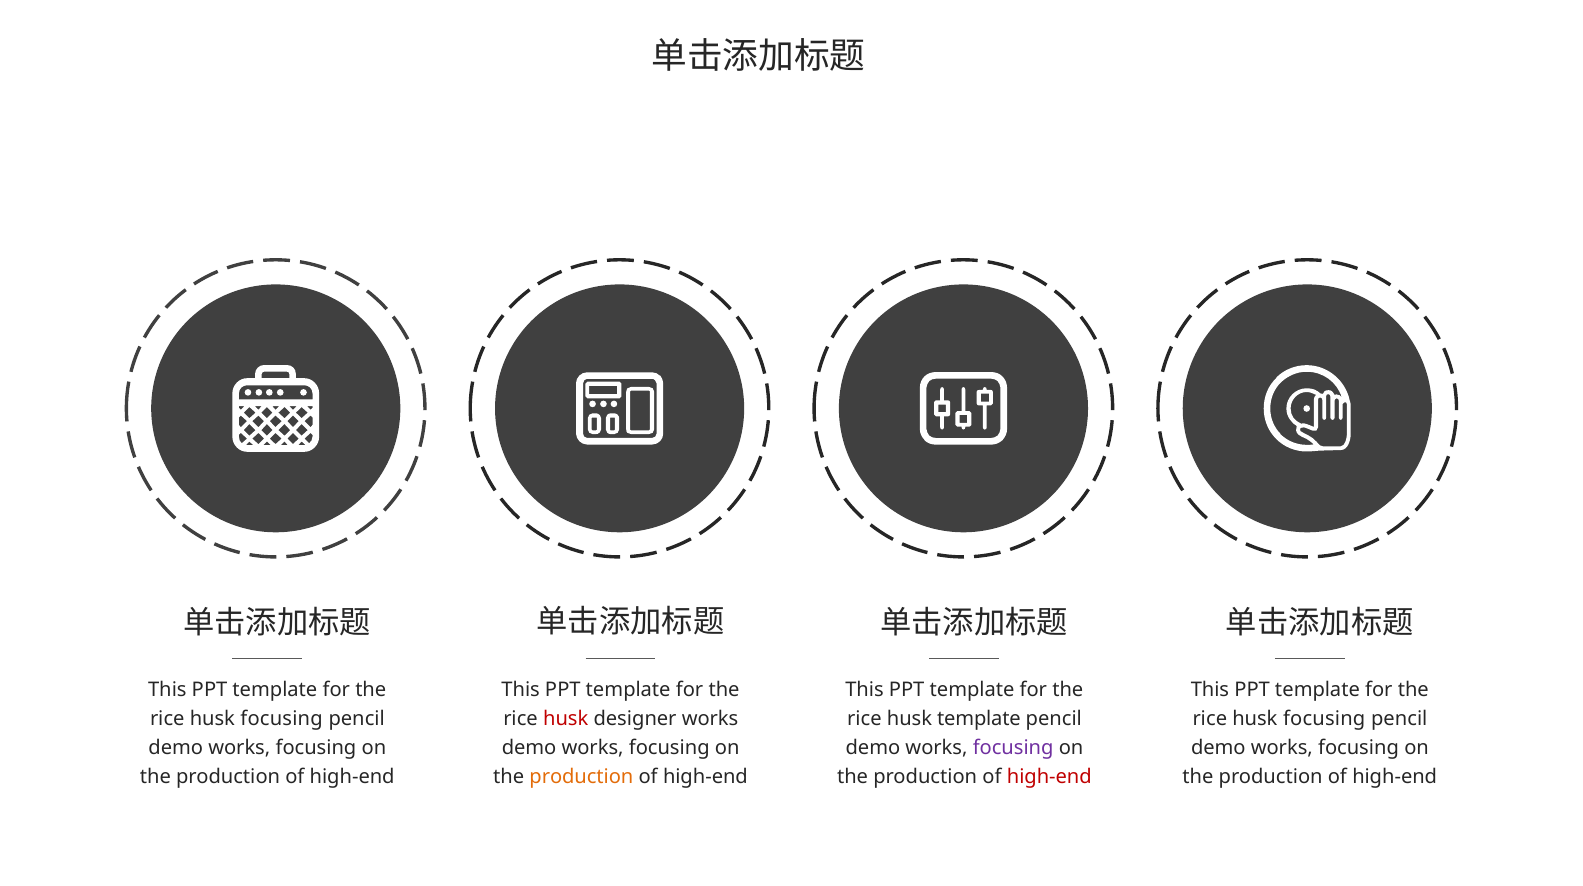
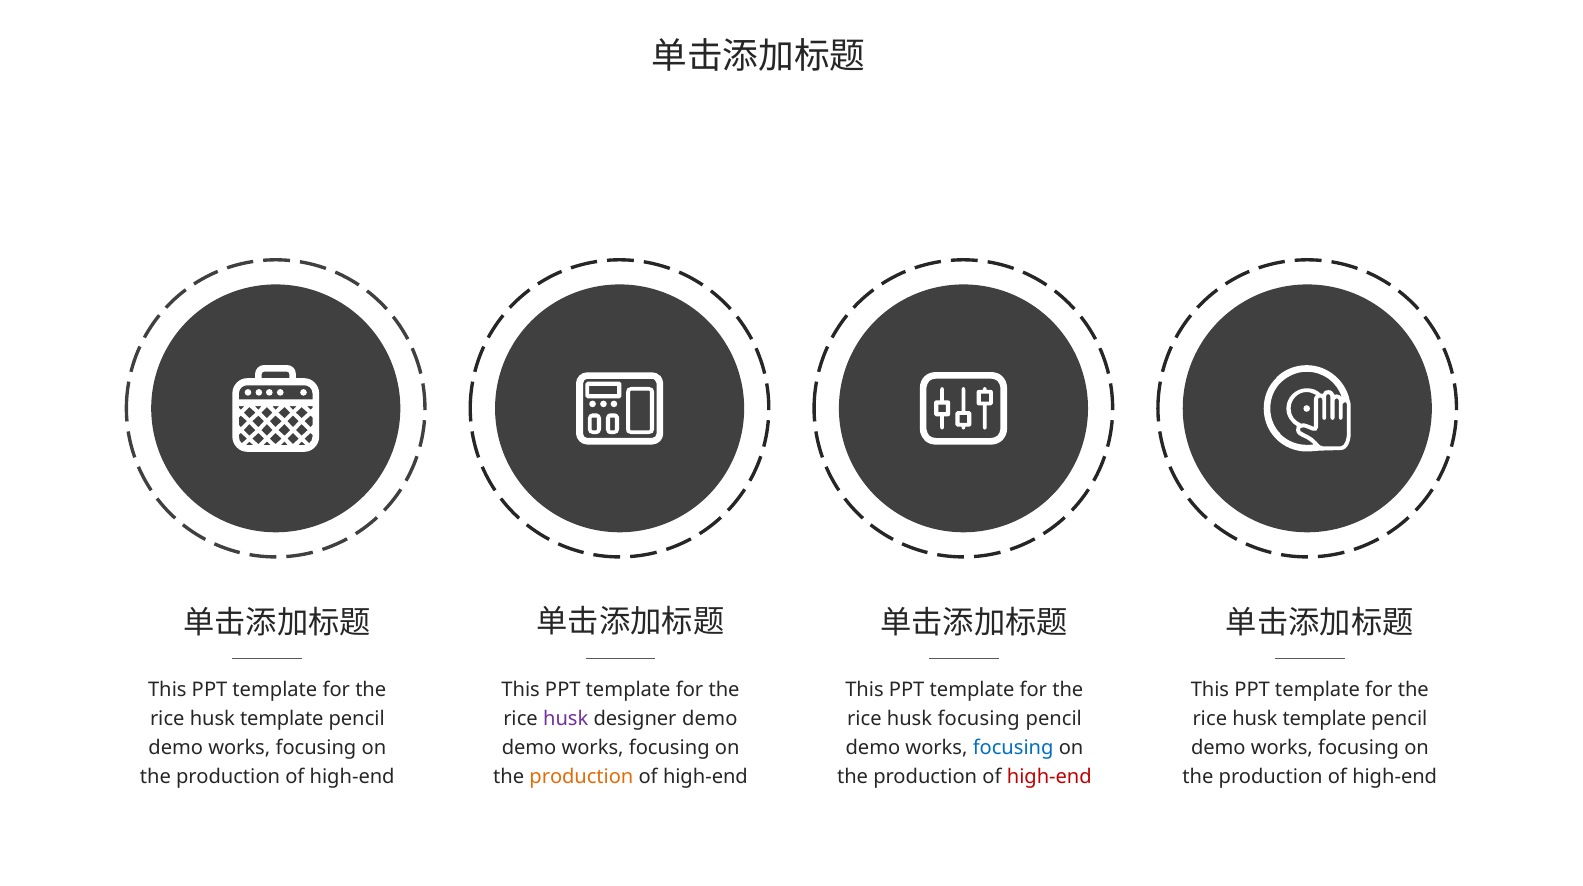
focusing: focusing -> template (282, 719)
husk colour: red -> purple (566, 719)
designer works: works -> demo (710, 719)
husk template: template -> focusing (979, 719)
focusing: focusing -> template (1324, 719)
focusing colour: purple -> blue (1013, 748)
